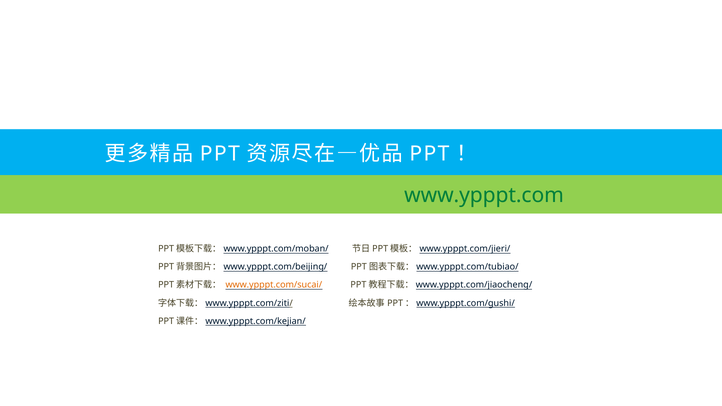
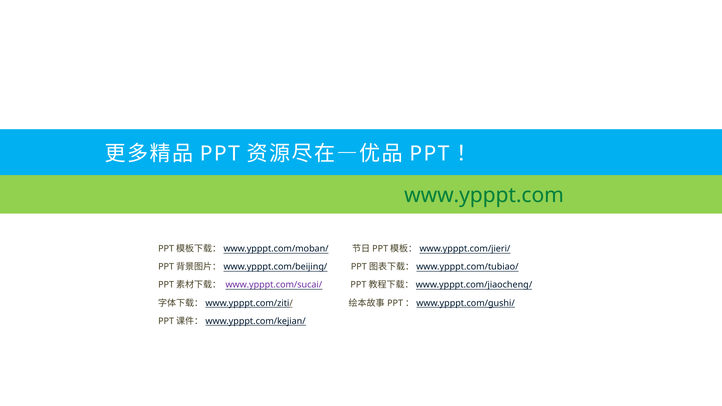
www.ypppt.com/sucai/ colour: orange -> purple (274, 285)
